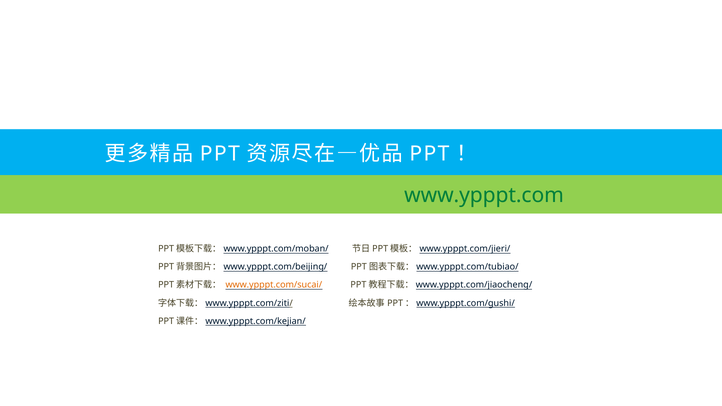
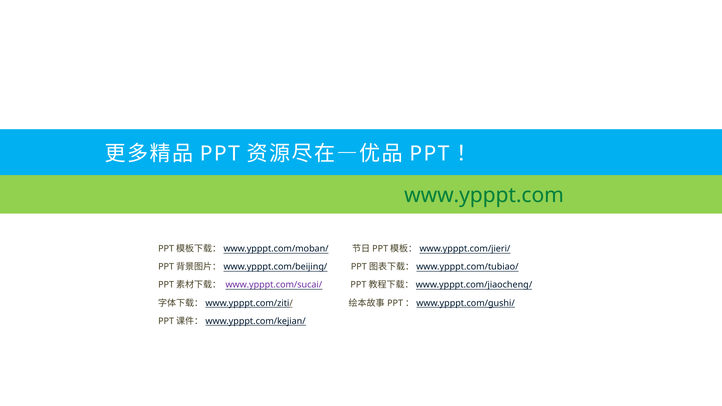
www.ypppt.com/sucai/ colour: orange -> purple (274, 285)
